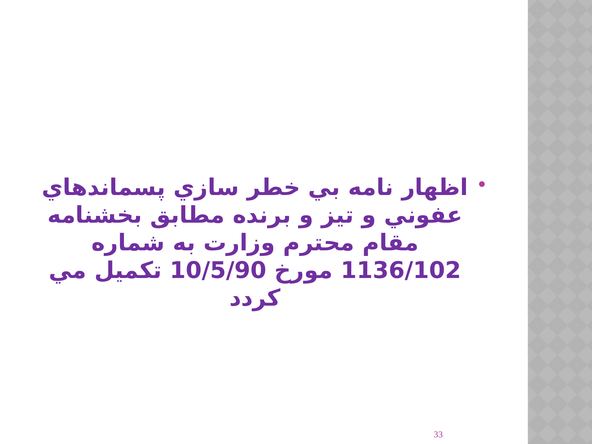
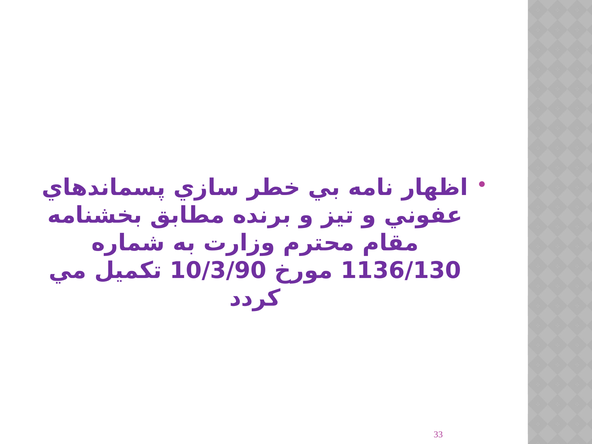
10/5/90: 10/5/90 -> 10/3/90 (218, 271)
1136/102: 1136/102 -> 1136/130 (401, 271)
